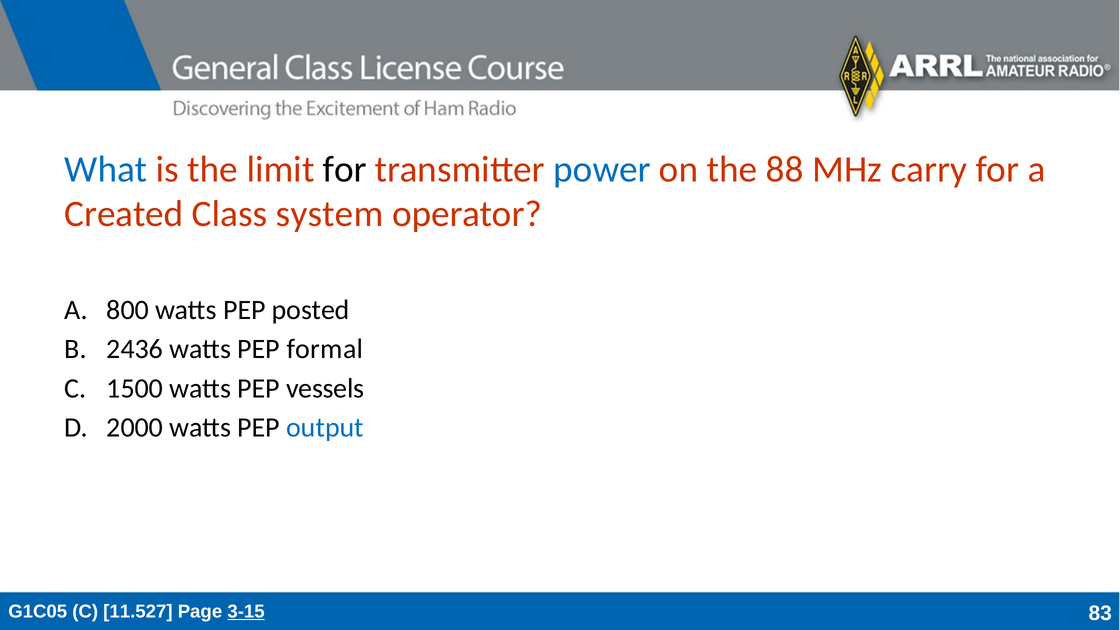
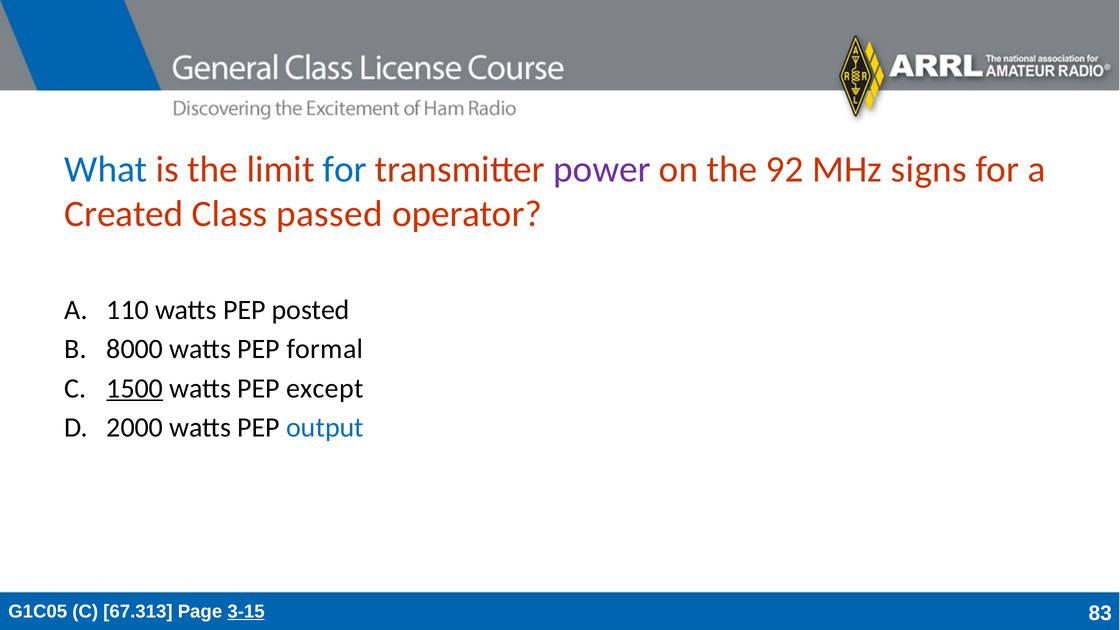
for colour: black -> blue (345, 169)
power colour: blue -> purple (602, 169)
88: 88 -> 92 (785, 169)
carry: carry -> signs (929, 169)
system: system -> passed (330, 214)
800: 800 -> 110 (128, 310)
2436: 2436 -> 8000 (135, 349)
1500 underline: none -> present (135, 388)
vessels: vessels -> except (325, 388)
11.527: 11.527 -> 67.313 (138, 612)
